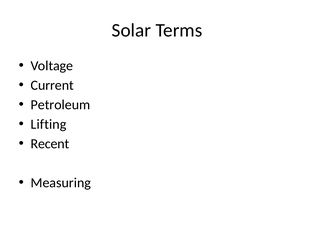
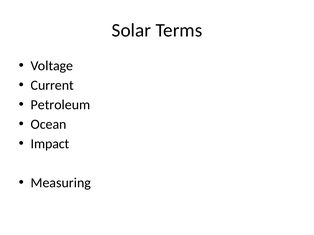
Lifting: Lifting -> Ocean (49, 125)
Recent: Recent -> Impact (50, 144)
